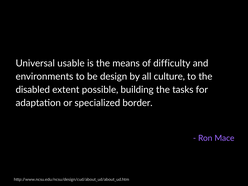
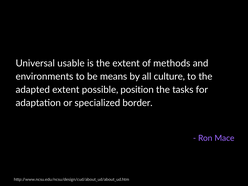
the means: means -> extent (126, 63)
difficulty: difficulty -> methods (172, 63)
design: design -> means (114, 77)
disabled: disabled -> adapted (33, 90)
building: building -> position (137, 90)
